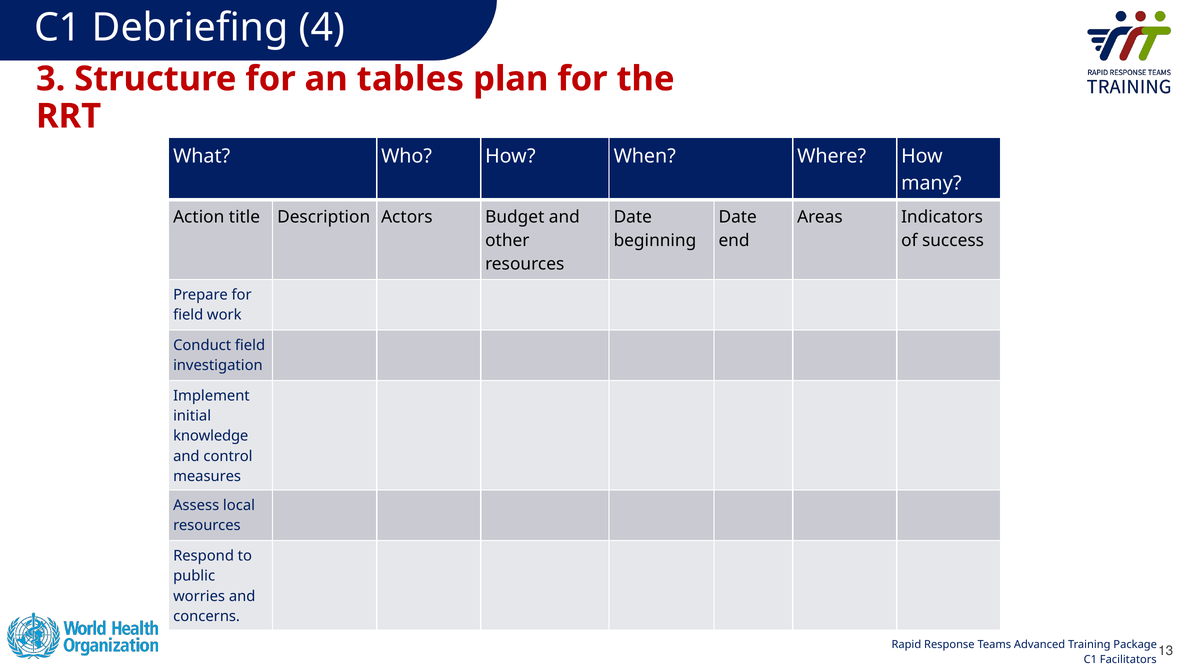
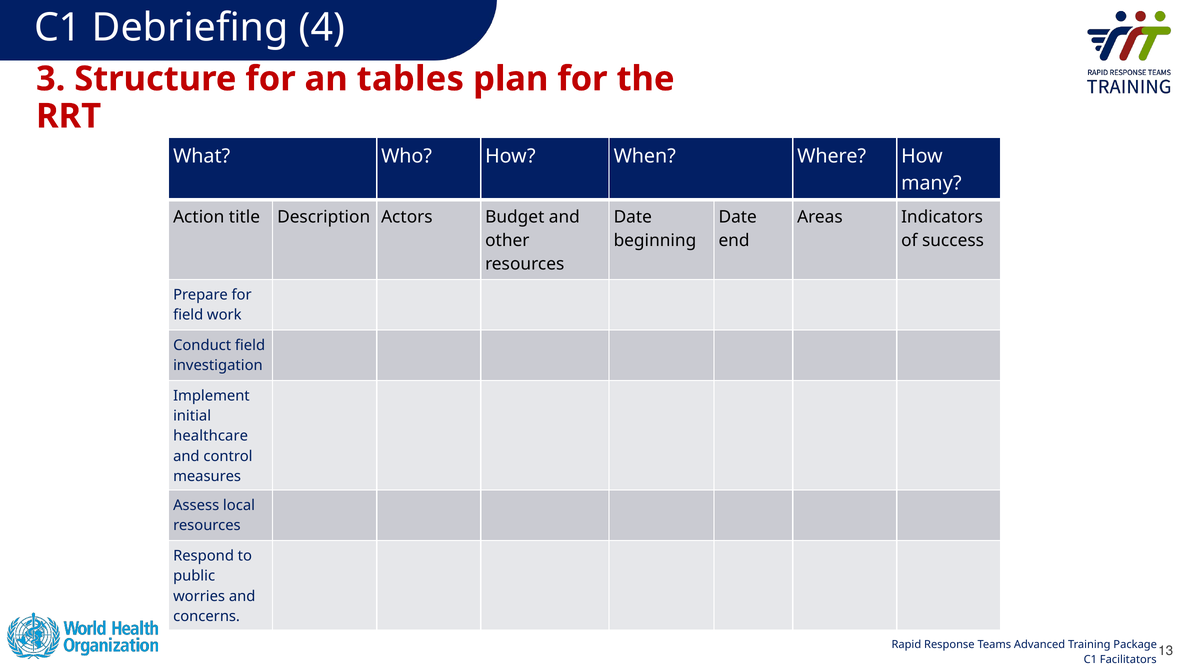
knowledge: knowledge -> healthcare (211, 436)
